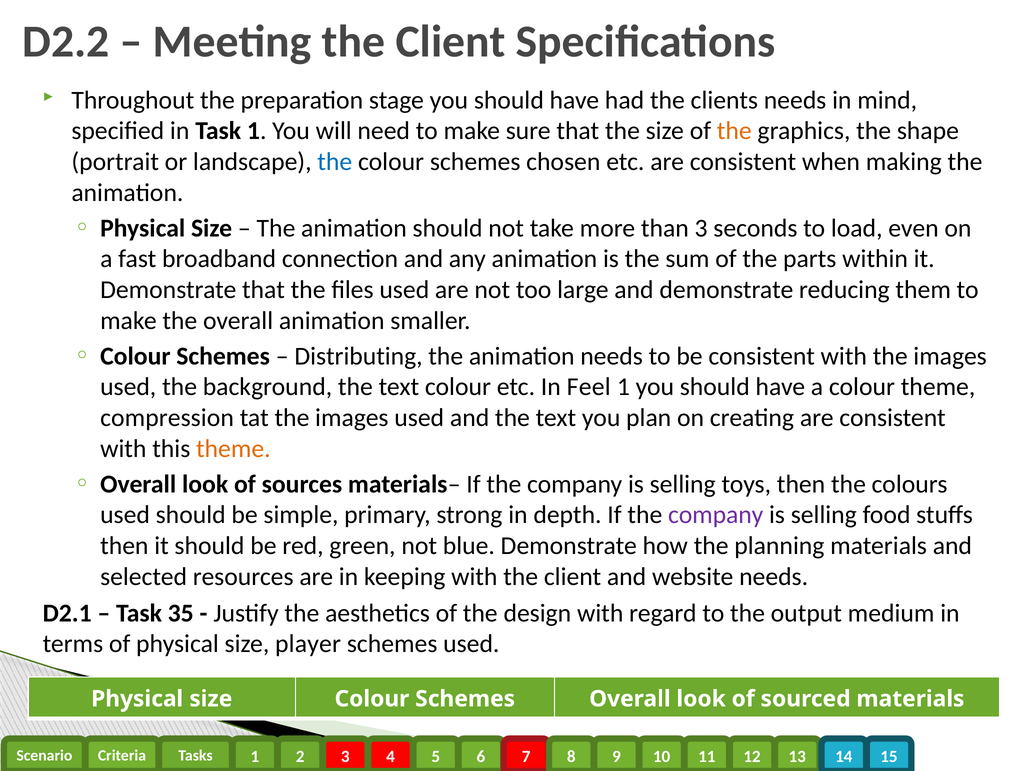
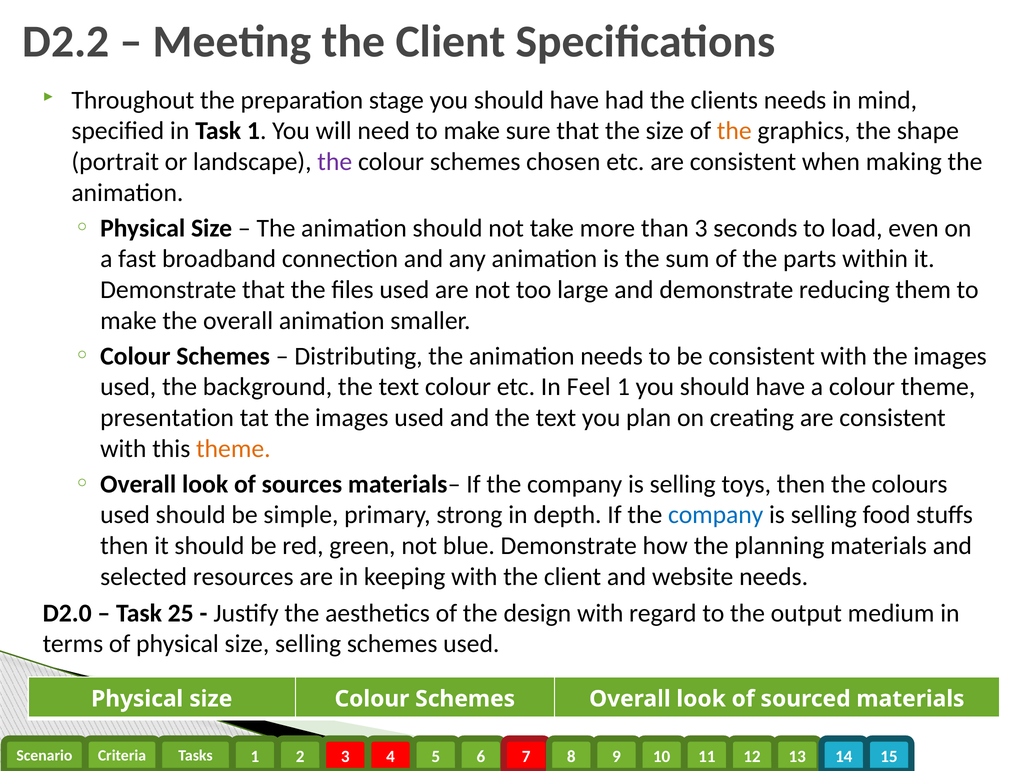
the colour: blue -> purple (335, 162)
compression: compression -> presentation (167, 418)
company colour: purple -> blue (716, 515)
D2.1: D2.1 -> D2.0 (67, 613)
35: 35 -> 25 (181, 613)
size player: player -> selling (308, 644)
